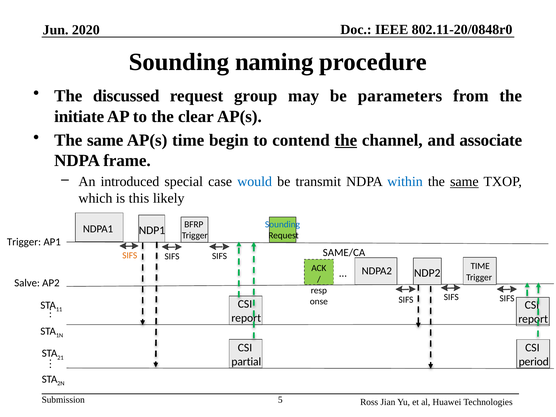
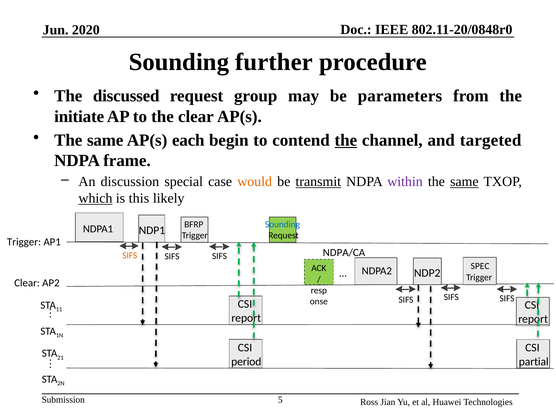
naming: naming -> further (274, 62)
AP(s time: time -> each (188, 140)
associate: associate -> targeted (491, 140)
introduced: introduced -> discussion (130, 182)
would colour: blue -> orange (255, 182)
transmit underline: none -> present (318, 182)
within colour: blue -> purple (405, 182)
which underline: none -> present (95, 198)
SAME/CA: SAME/CA -> NDPA/CA (344, 253)
TIME: TIME -> SPEC (480, 266)
Salve: Salve -> Clear (27, 283)
partial: partial -> period (246, 362)
period: period -> partial (534, 362)
